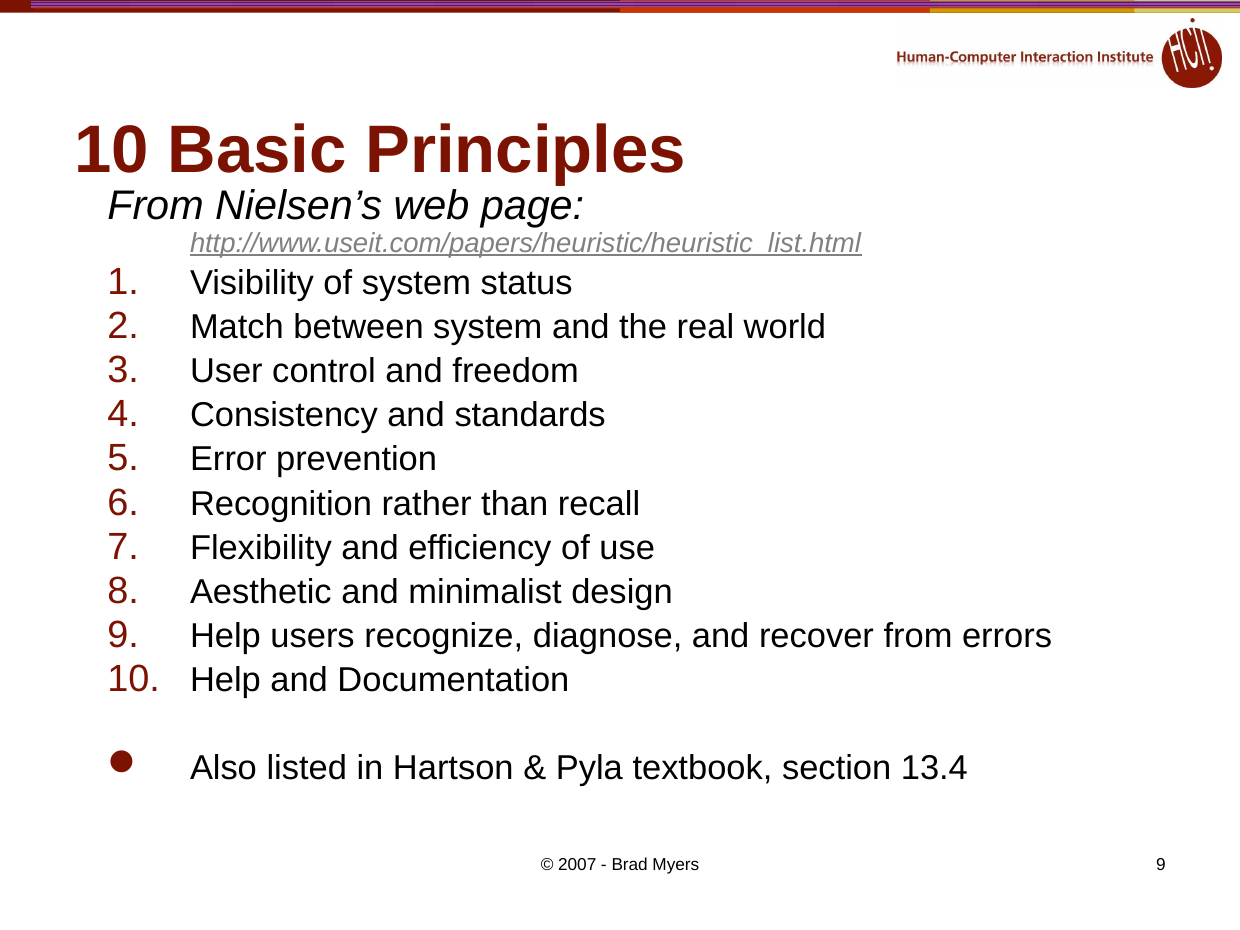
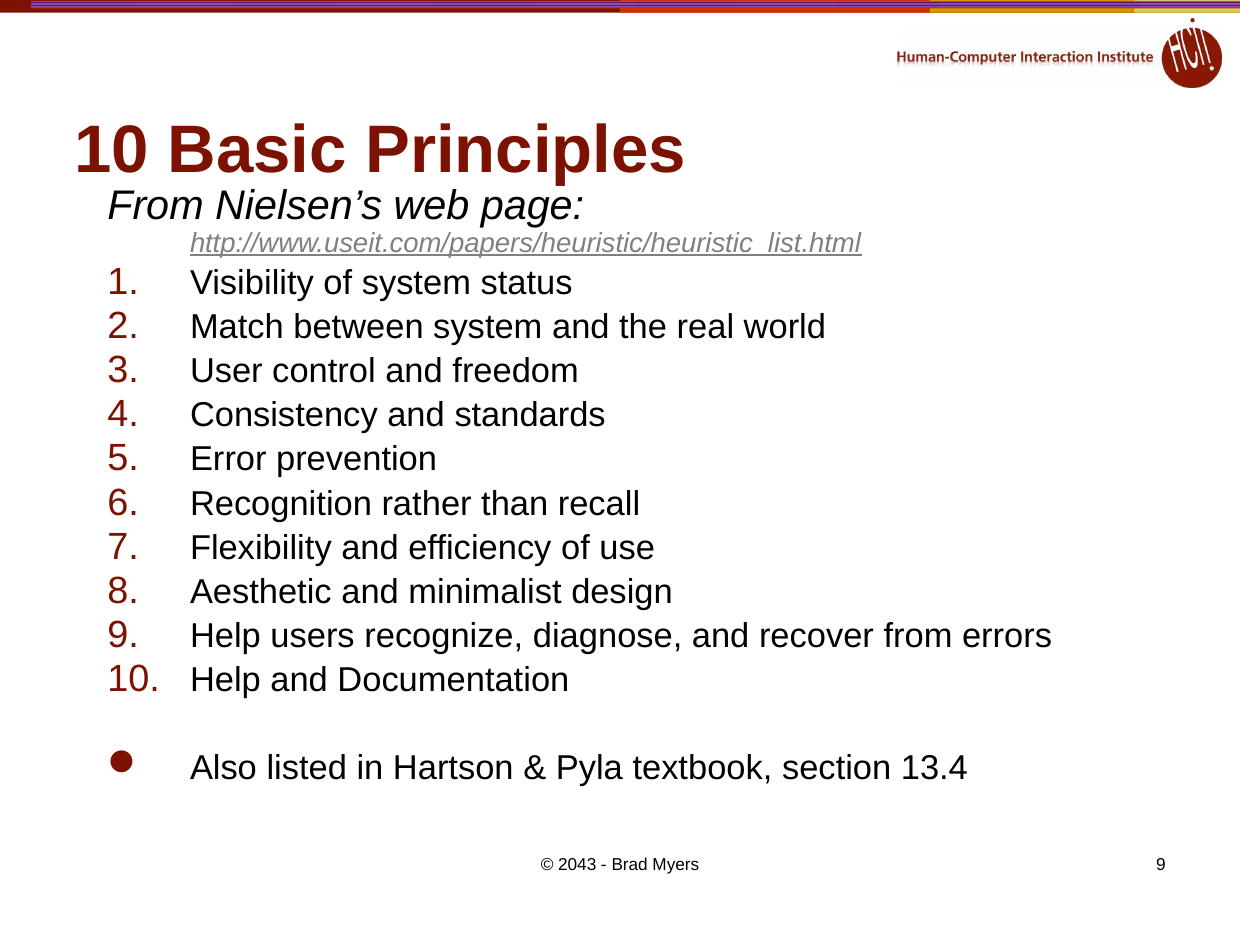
2007: 2007 -> 2043 (577, 865)
